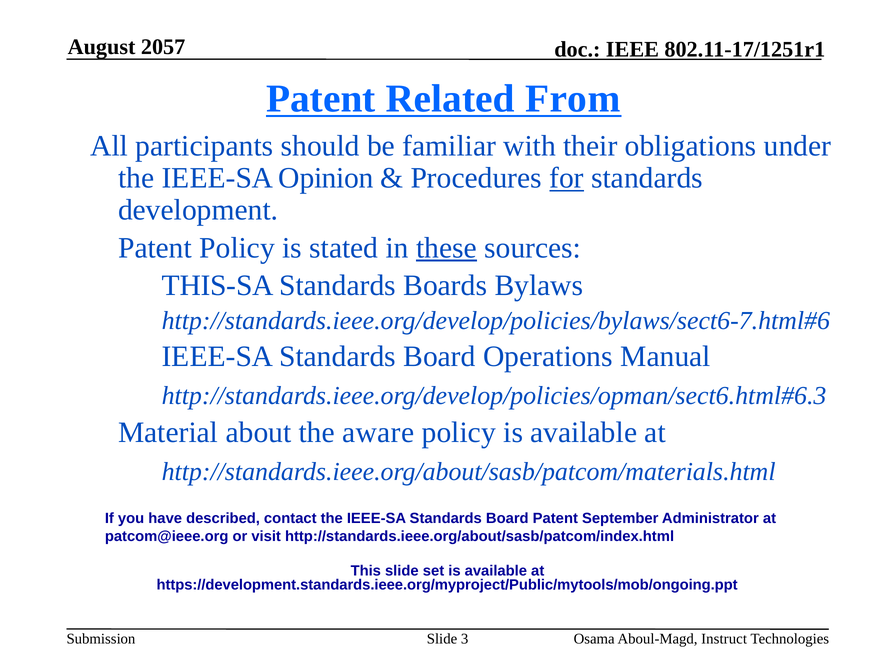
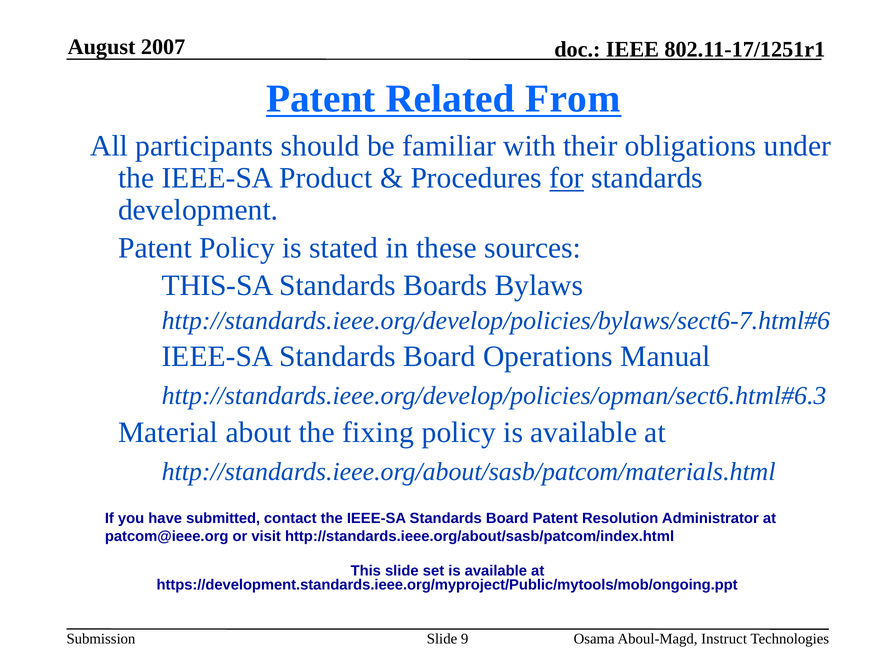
2057: 2057 -> 2007 (163, 47)
Opinion: Opinion -> Product (326, 178)
these underline: present -> none (446, 248)
aware: aware -> fixing (378, 432)
described: described -> submitted (223, 519)
September: September -> Resolution (620, 519)
3: 3 -> 9 (465, 639)
